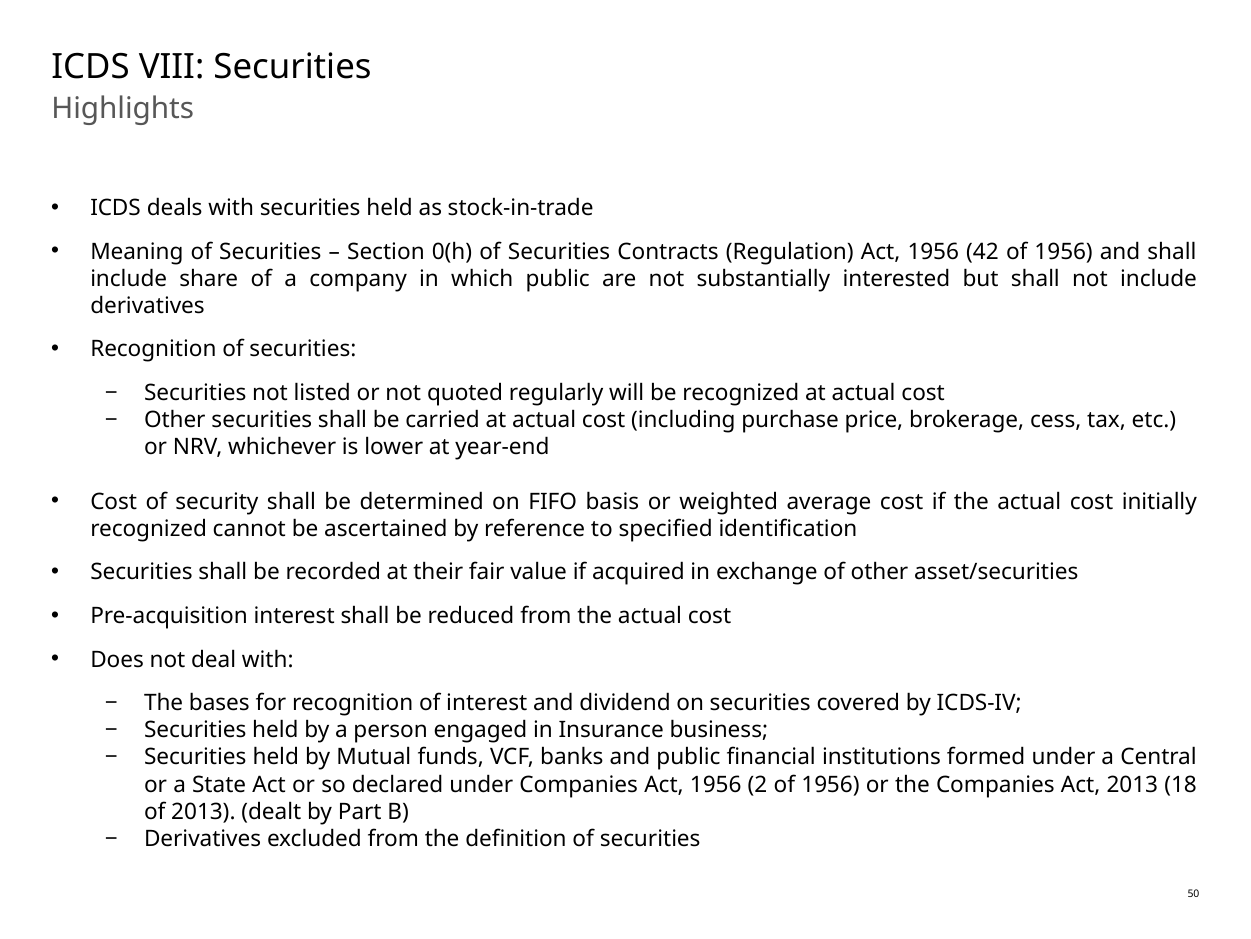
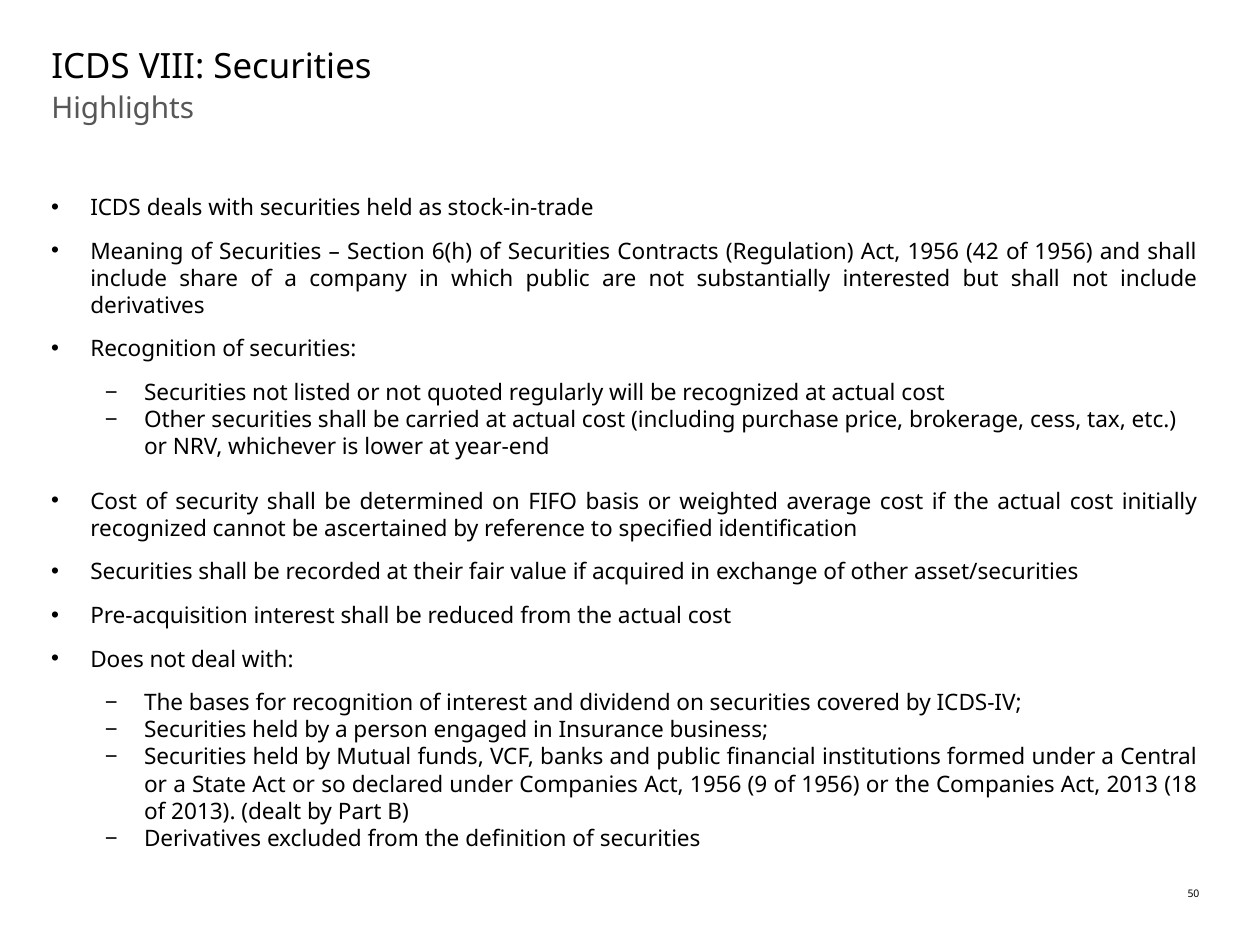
0(h: 0(h -> 6(h (452, 251)
2: 2 -> 9 (758, 784)
